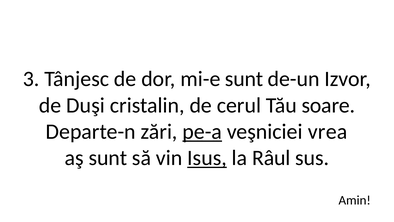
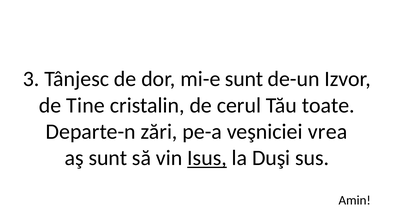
Duşi: Duşi -> Tine (86, 105)
soare: soare -> toate (328, 105)
pe-a underline: present -> none (202, 131)
Râul: Râul -> Duşi (271, 158)
